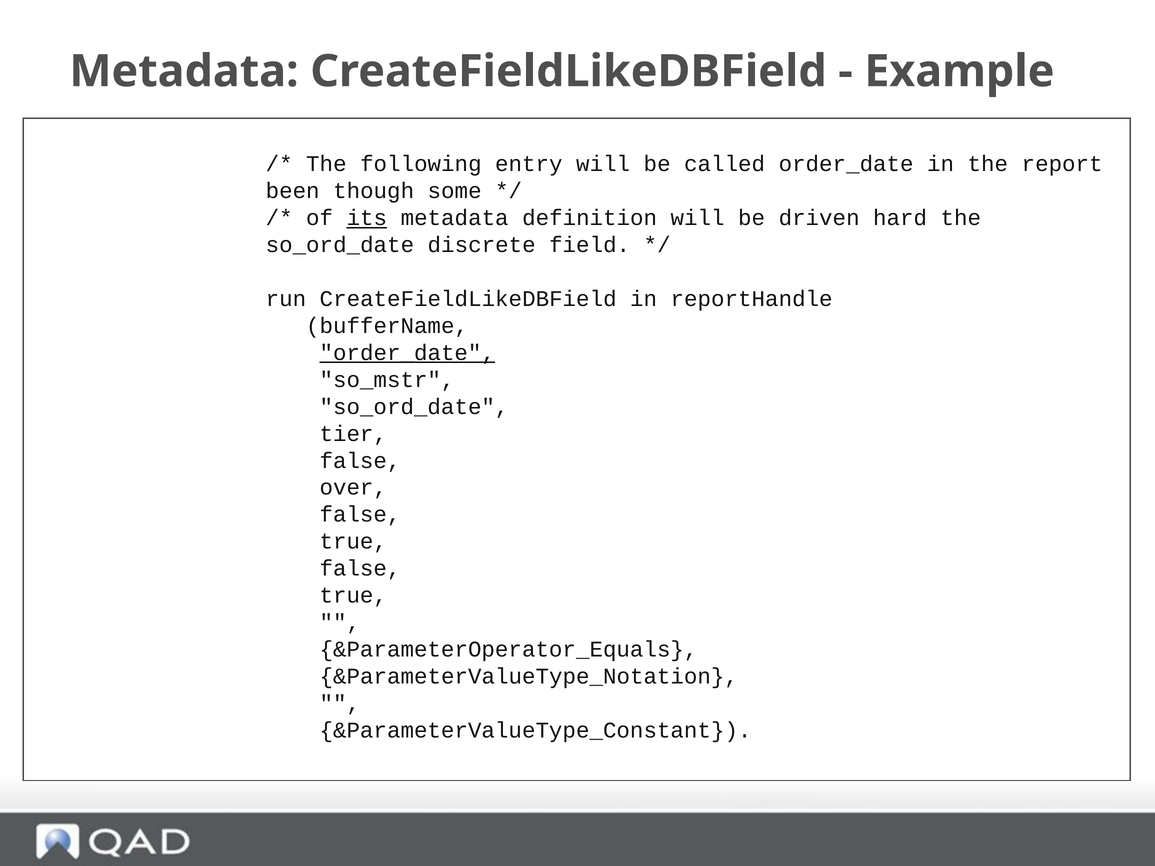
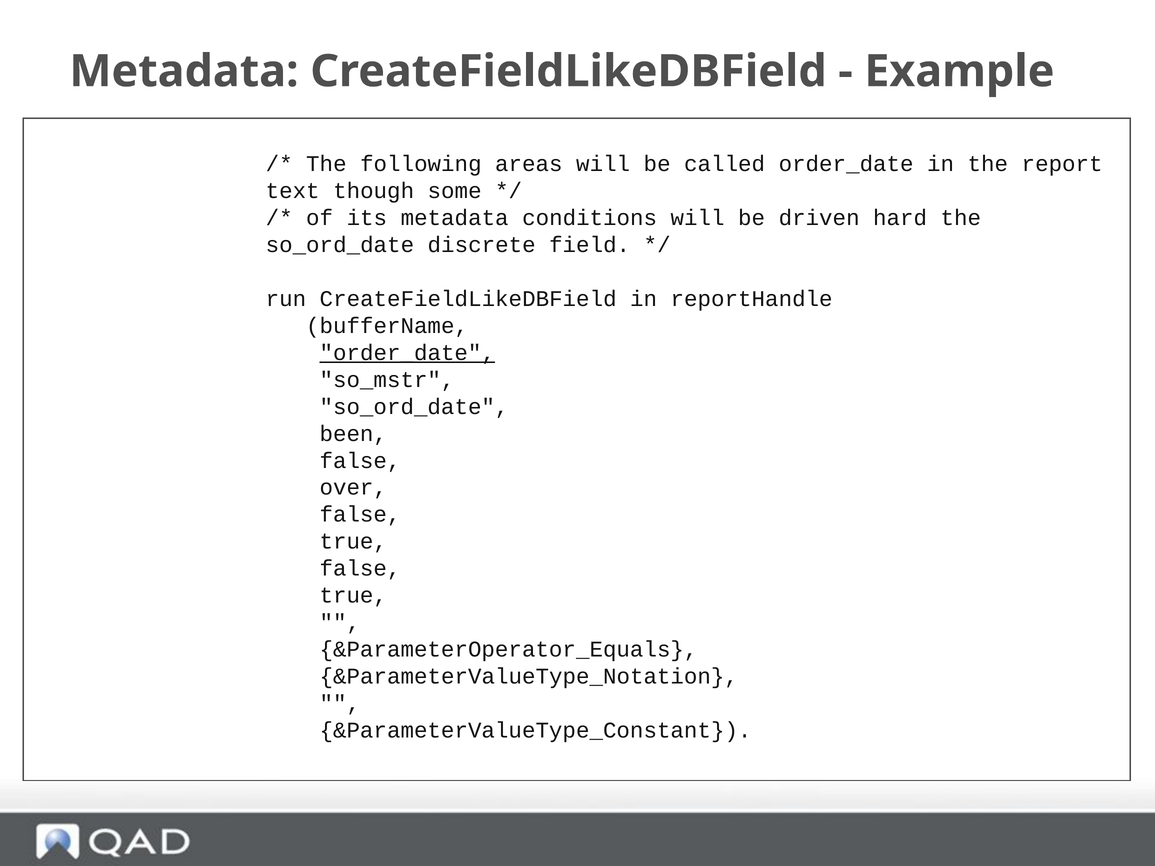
entry: entry -> areas (529, 164)
been: been -> text (293, 191)
its underline: present -> none (367, 218)
definition: definition -> conditions (590, 218)
tier: tier -> been (353, 434)
